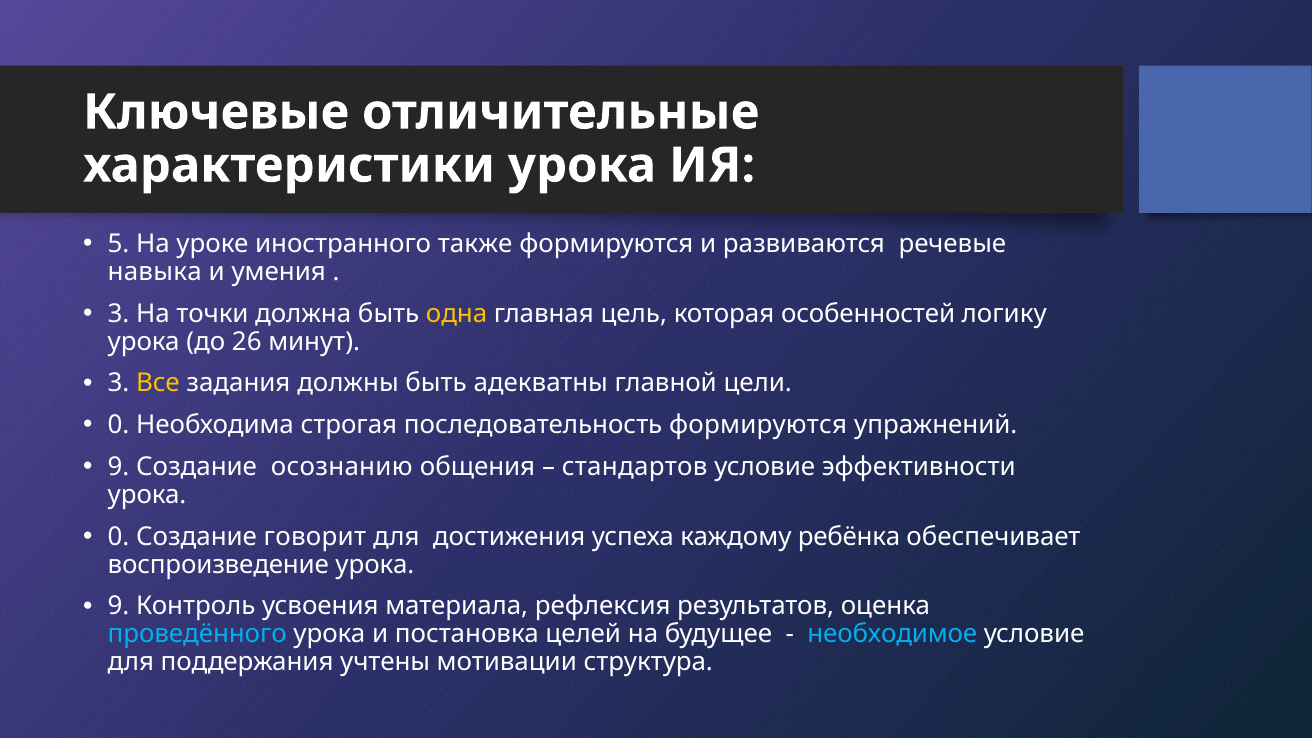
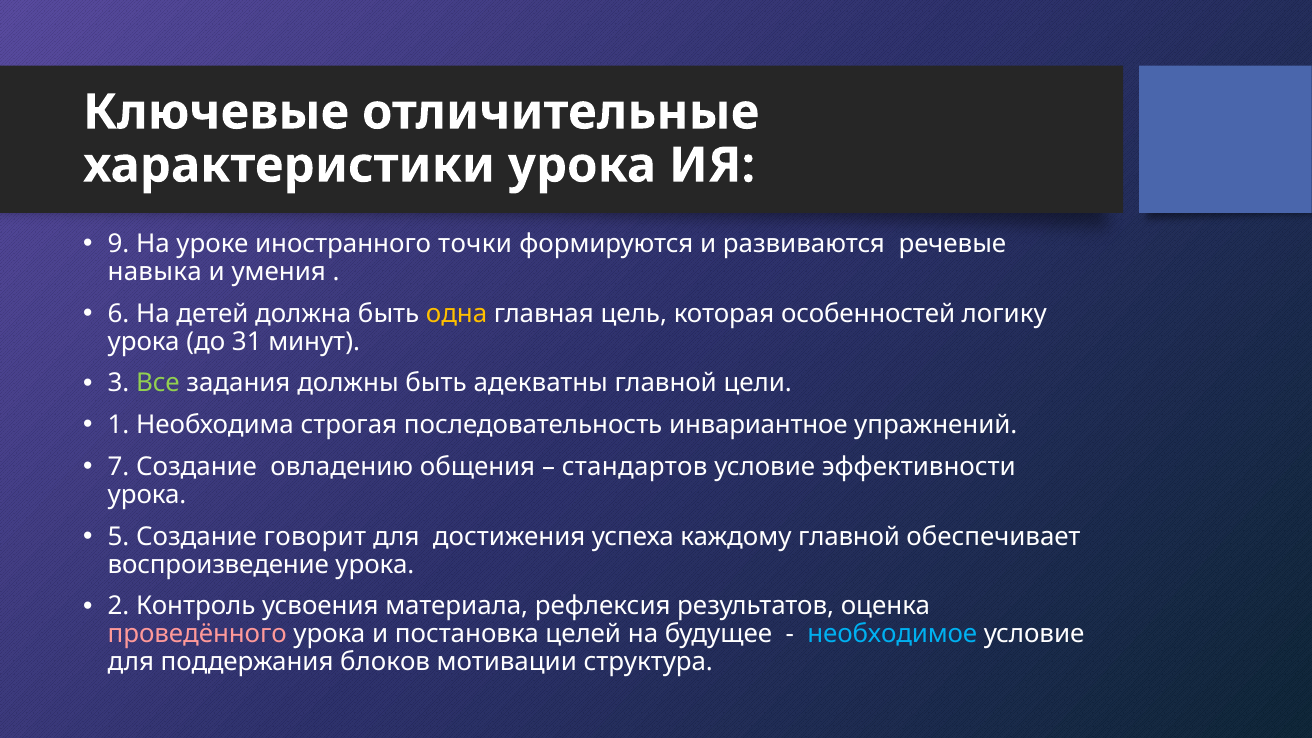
5: 5 -> 9 (119, 244)
также: также -> точки (475, 244)
3: 3 -> 6 (119, 313)
точки: точки -> детей (212, 313)
26: 26 -> 31 (247, 342)
Все colour: yellow -> light green (158, 383)
0: 0 -> 1 (119, 425)
последовательность формируются: формируются -> инвариантное (758, 425)
9: 9 -> 7 (119, 467)
осознанию: осознанию -> овладению (342, 467)
0: 0 -> 5 (119, 536)
каждому ребёнка: ребёнка -> главной (849, 536)
9: 9 -> 2 (119, 606)
проведённого colour: light blue -> pink (197, 634)
учтены: учтены -> блоков (385, 662)
